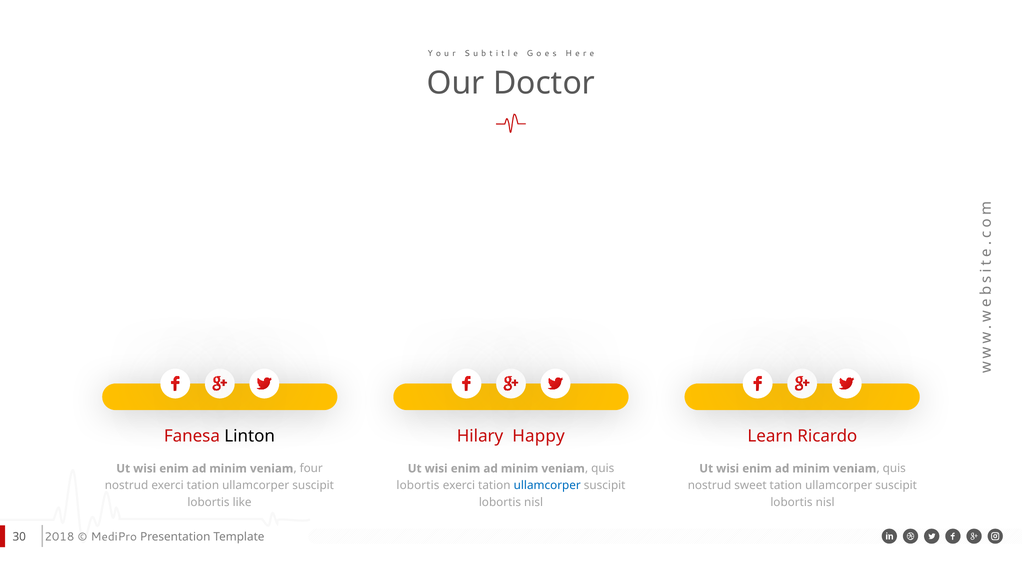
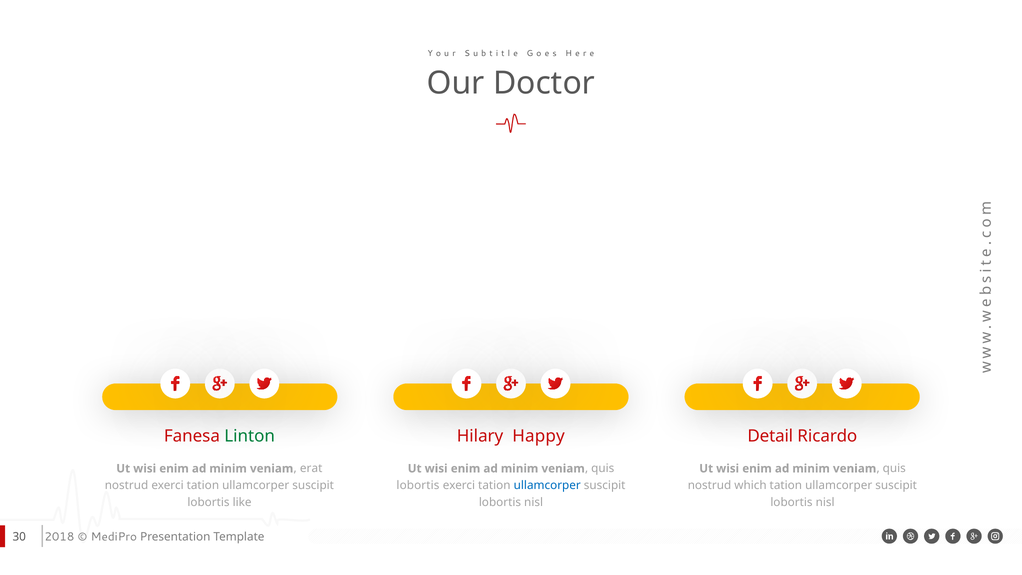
Linton colour: black -> green (250, 436)
Learn: Learn -> Detail (770, 436)
four: four -> erat (311, 468)
sweet: sweet -> which (751, 485)
